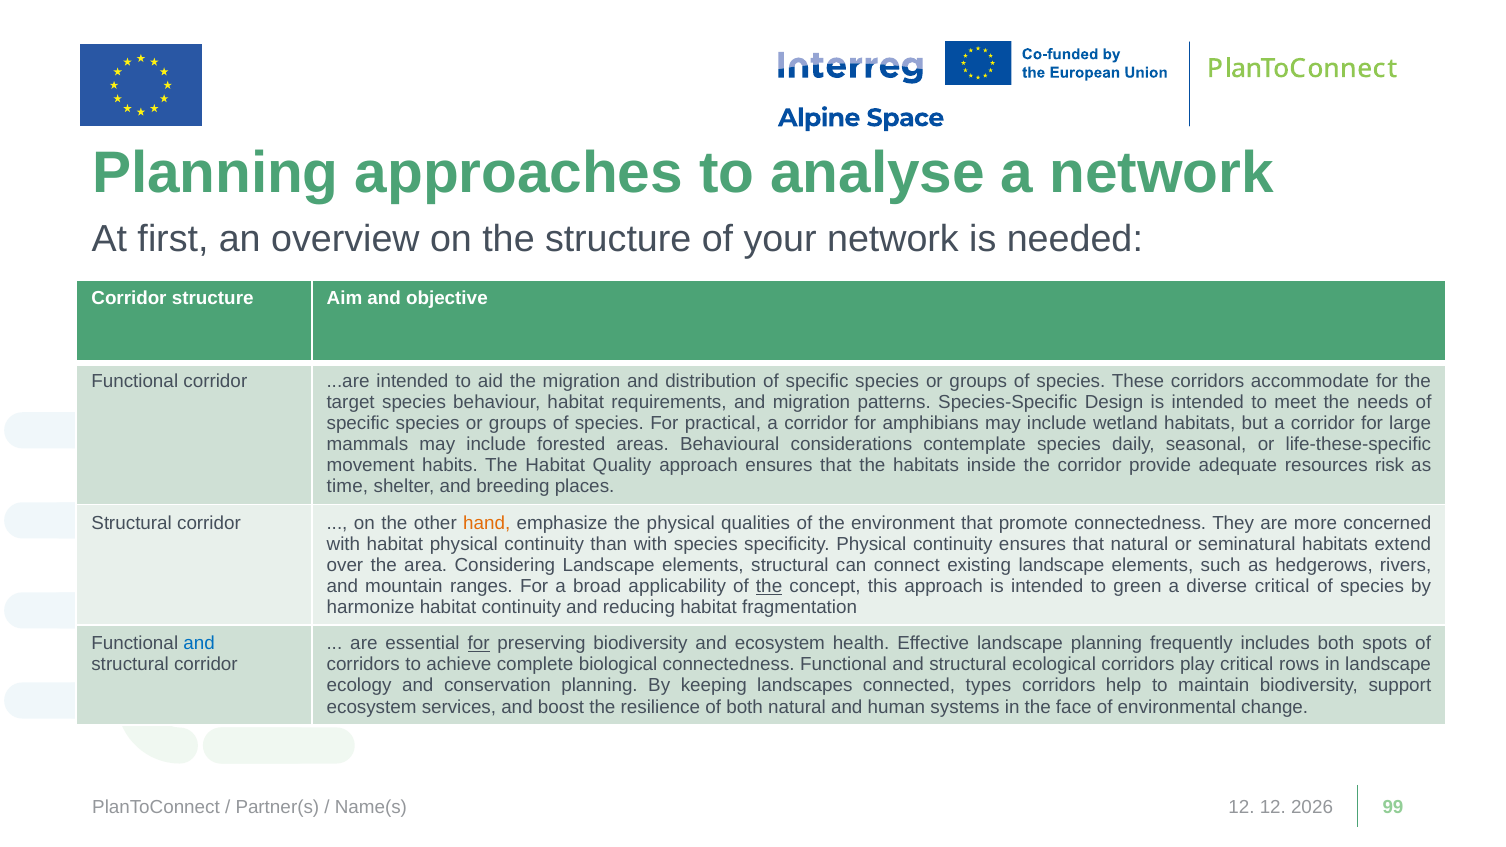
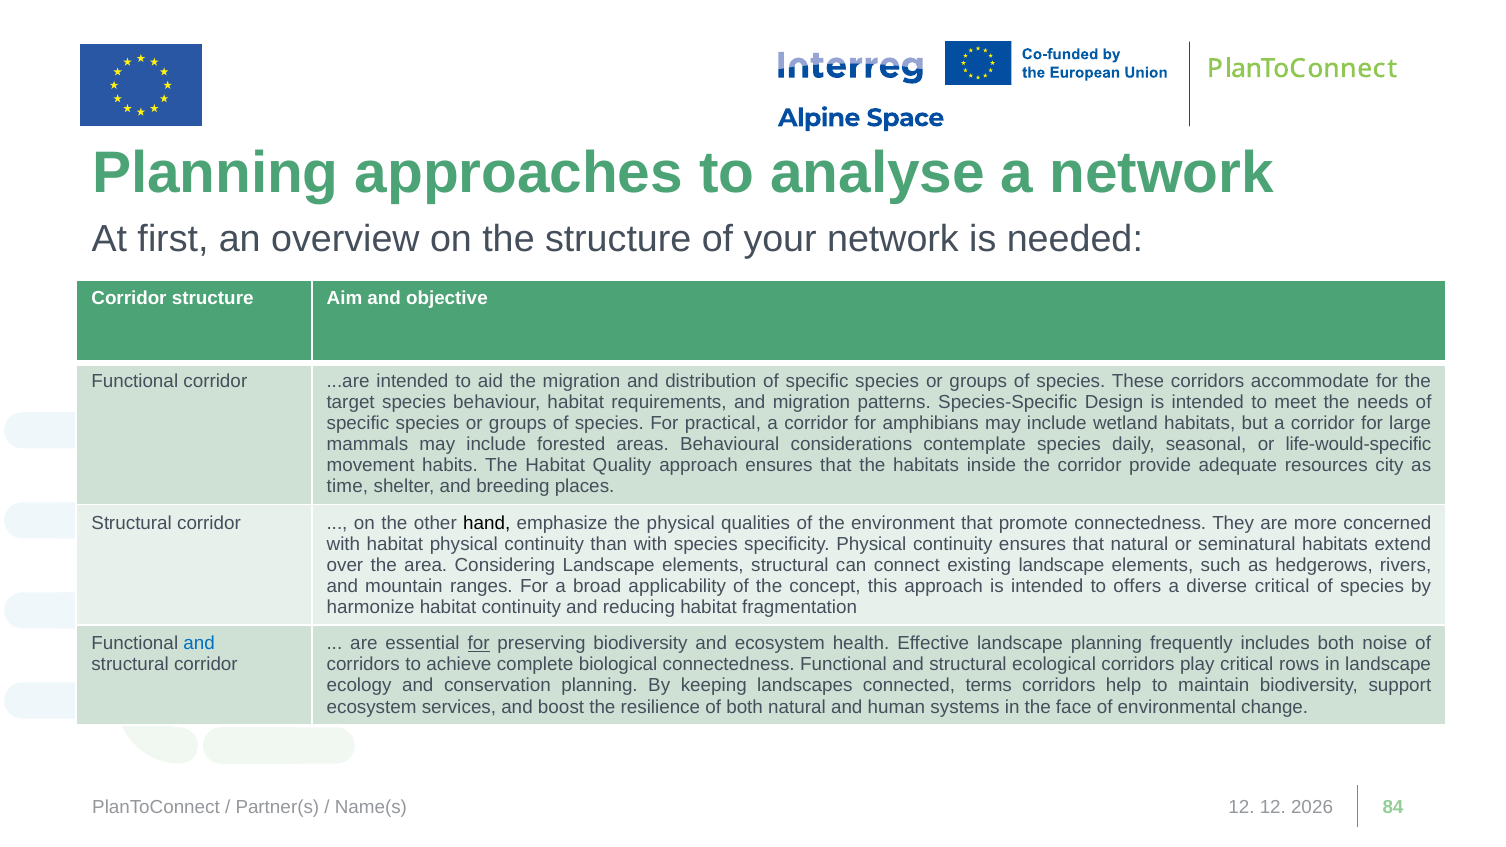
life-these-specific: life-these-specific -> life-would-specific (1358, 445)
risk: risk -> city (1389, 466)
hand colour: orange -> black (487, 523)
the underline: present -> none (769, 586)
green: green -> offers (1137, 586)
spots: spots -> noise (1385, 644)
types: types -> terms (989, 686)
99: 99 -> 84 (1393, 807)
